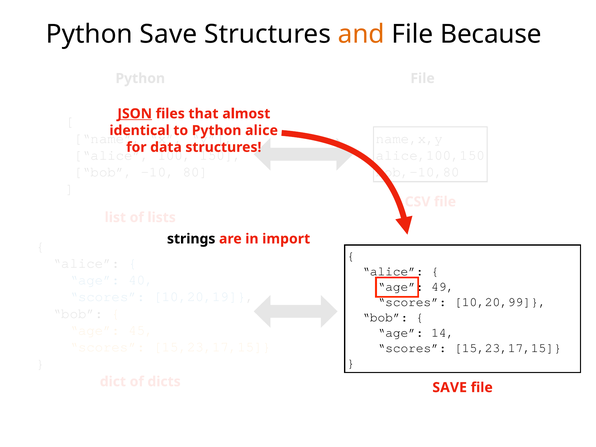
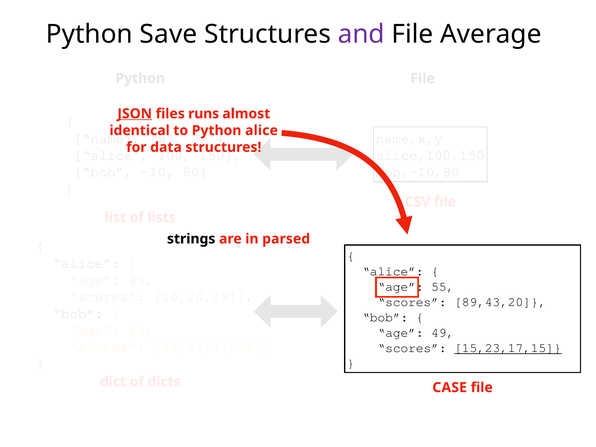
and colour: orange -> purple (361, 34)
Because: Because -> Average (491, 34)
that: that -> runs (204, 114)
import: import -> parsed (286, 239)
49: 49 -> 55 (443, 287)
10,20,99: 10,20,99 -> 89,43,20 (500, 302)
14: 14 -> 49 (443, 333)
15,23,17,15 underline: none -> present (508, 348)
SAVE: SAVE -> CASE (450, 388)
